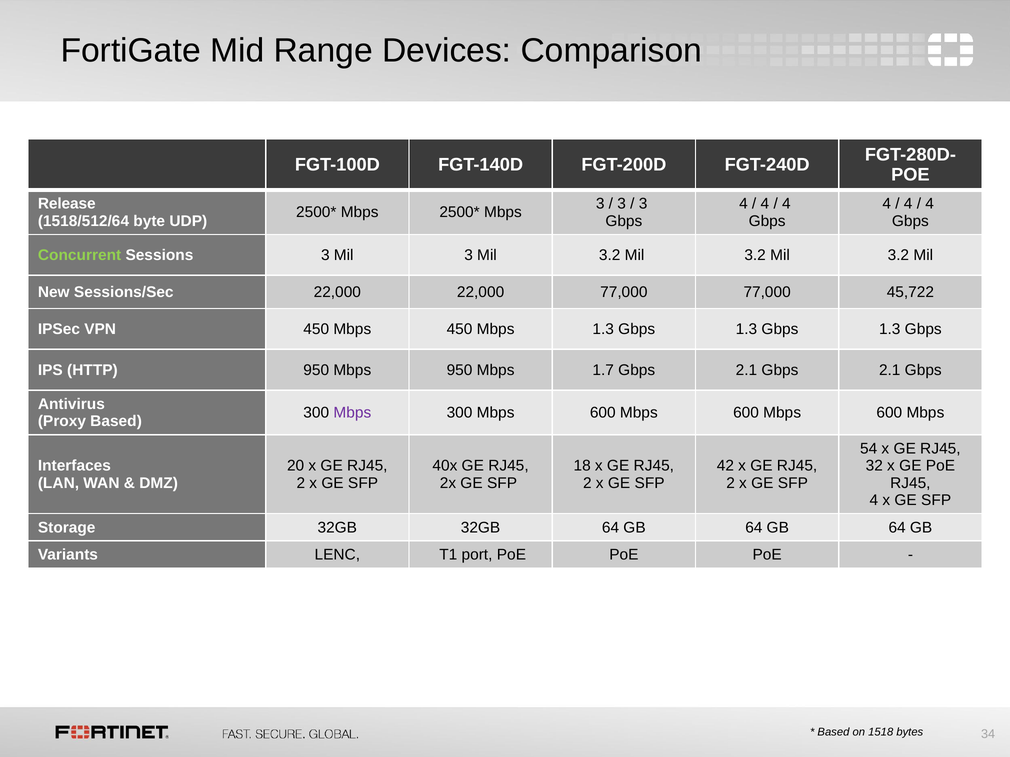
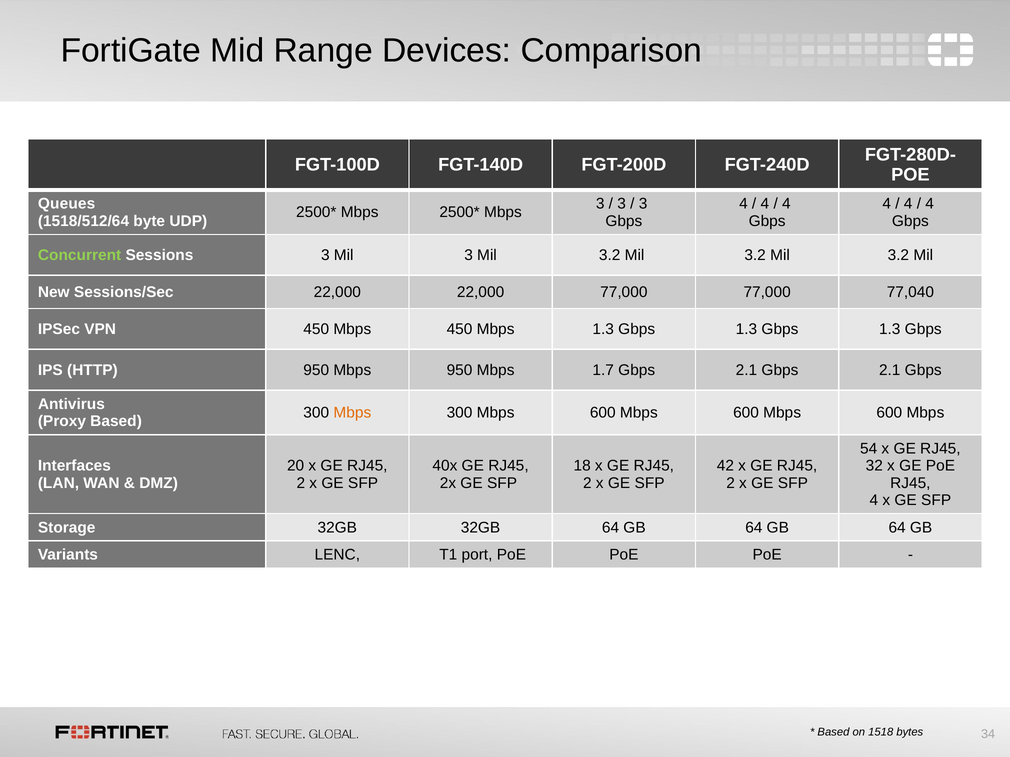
Release: Release -> Queues (67, 204)
45,722: 45,722 -> 77,040 (910, 292)
Mbps colour: purple -> orange (352, 413)
